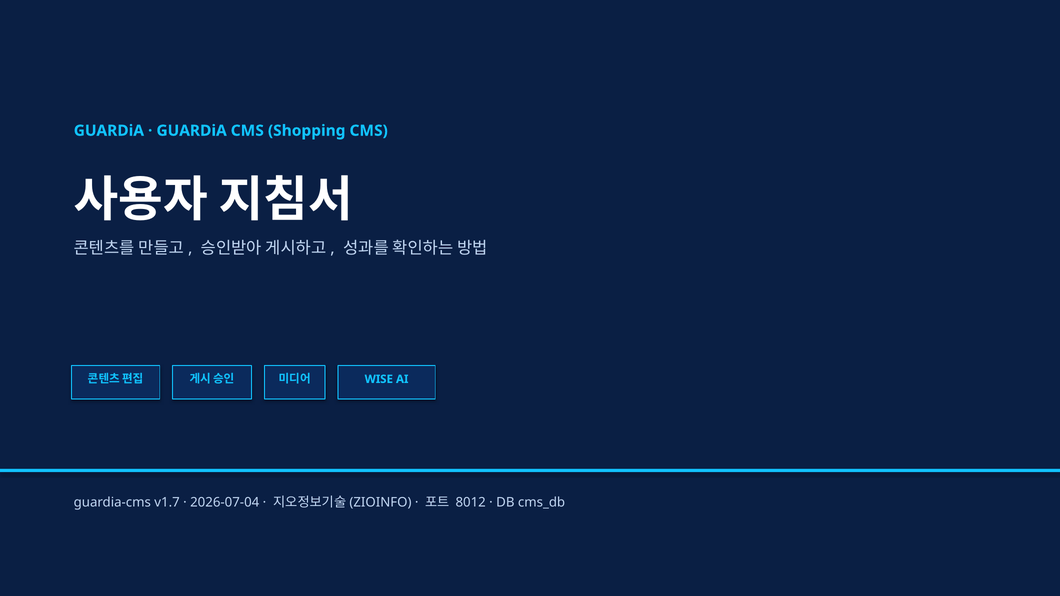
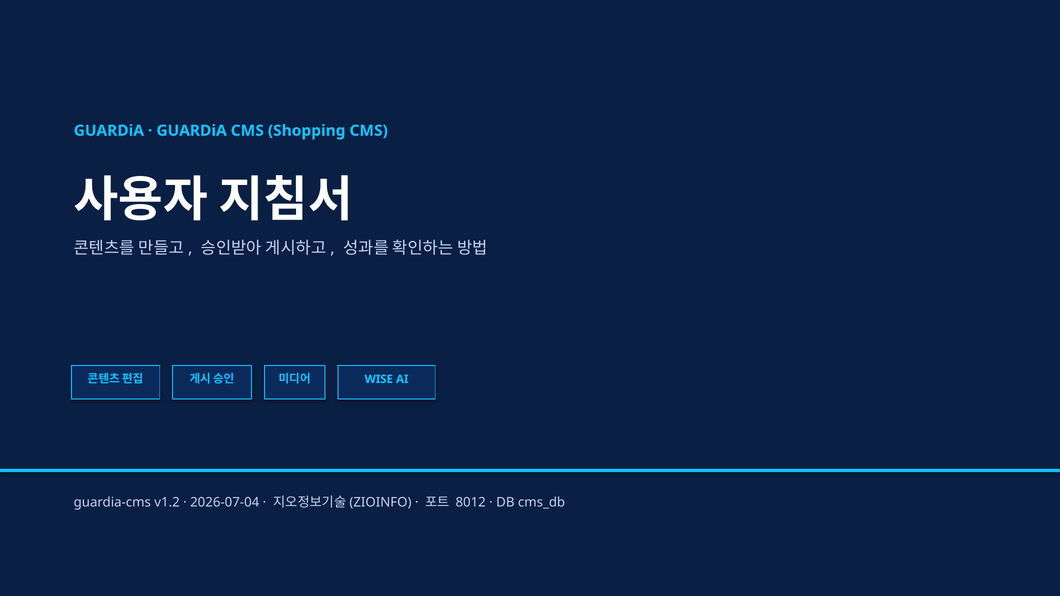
v1.7: v1.7 -> v1.2 (167, 503)
